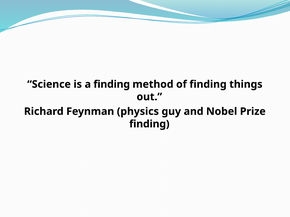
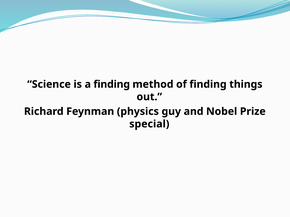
finding: finding -> special (149, 124)
